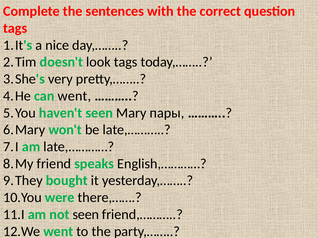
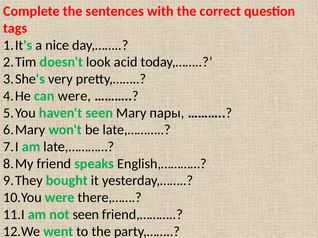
look tags: tags -> acid (126, 62)
can went: went -> were (74, 96)
